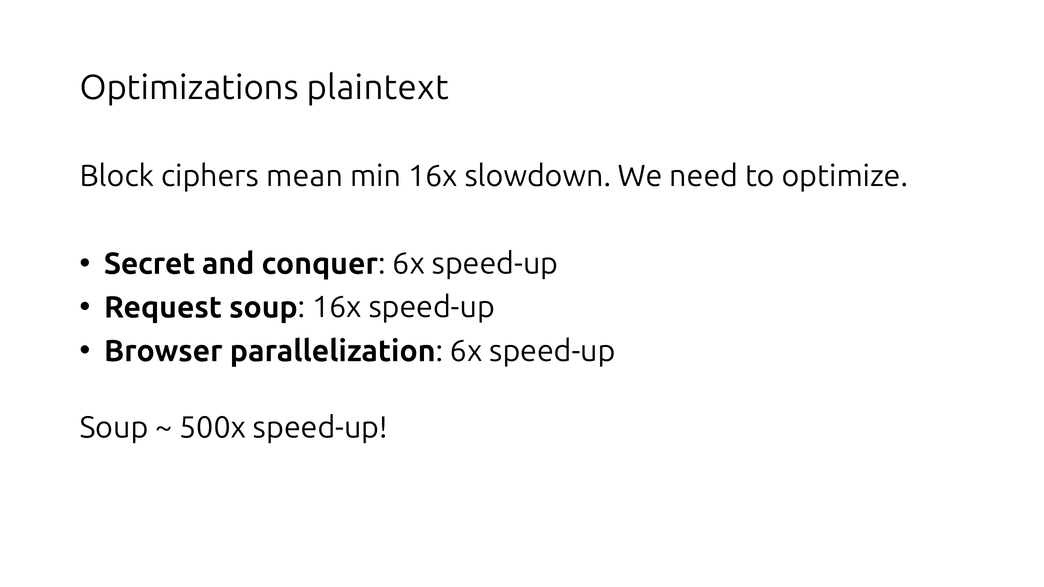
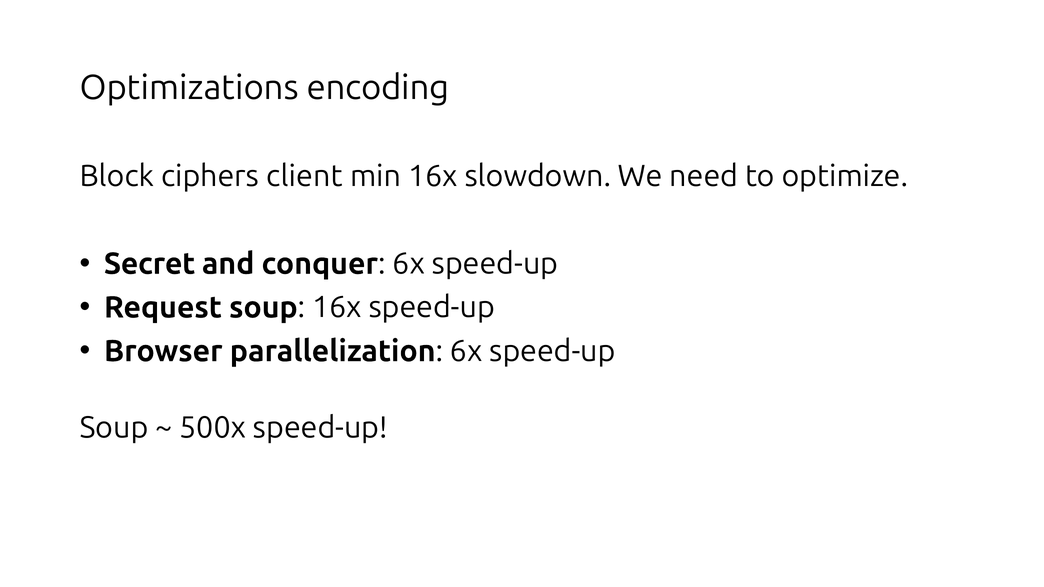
plaintext: plaintext -> encoding (378, 88)
mean: mean -> client (305, 176)
